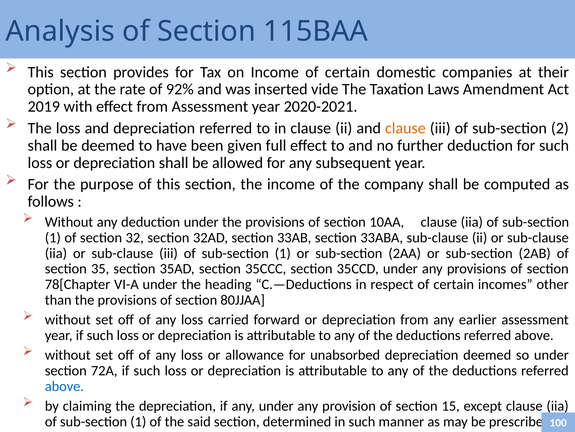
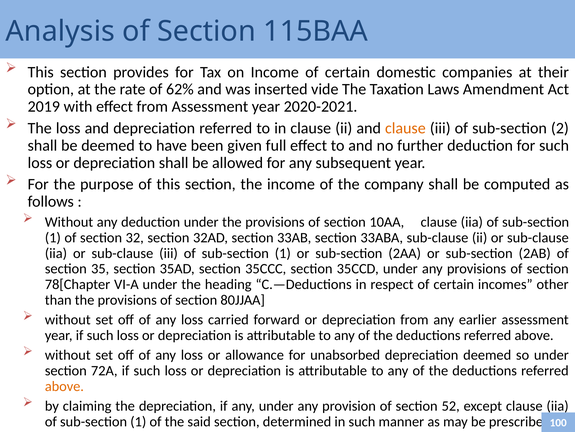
92%: 92% -> 62% (180, 89)
above colour: blue -> orange (64, 386)
15: 15 -> 52 (451, 405)
